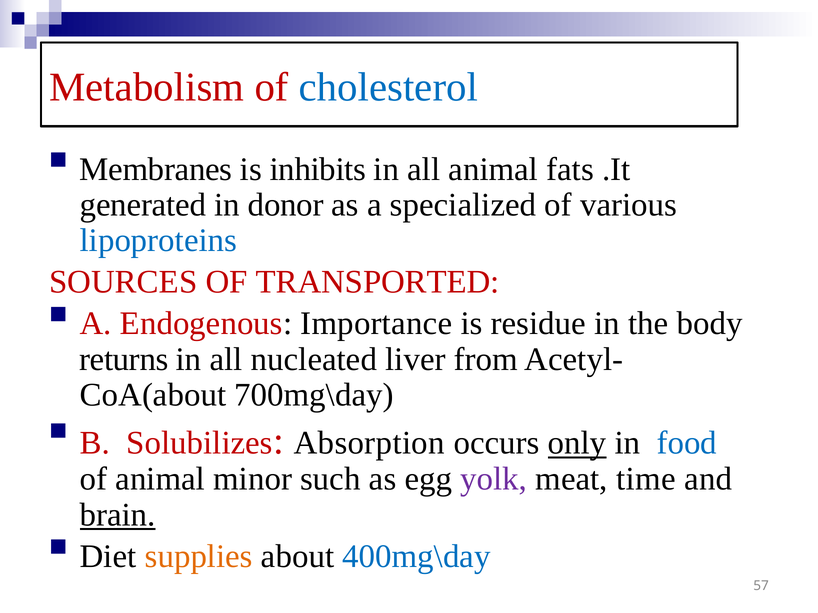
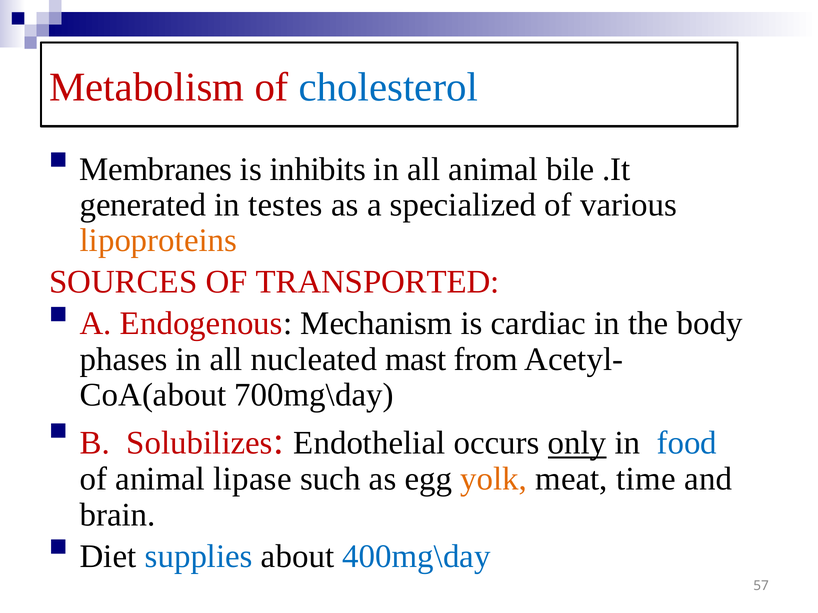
fats: fats -> bile (570, 169)
donor: donor -> testes (285, 205)
lipoproteins colour: blue -> orange (158, 240)
Importance: Importance -> Mechanism (377, 324)
residue: residue -> cardiac (538, 324)
returns: returns -> phases (124, 359)
liver: liver -> mast (416, 359)
Absorption: Absorption -> Endothelial (369, 443)
minor: minor -> lipase (252, 480)
yolk colour: purple -> orange (494, 480)
brain underline: present -> none (118, 515)
supplies colour: orange -> blue (199, 557)
